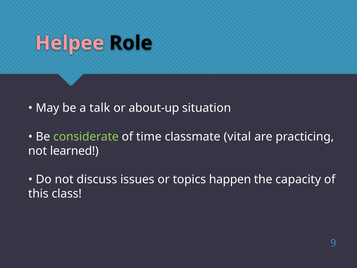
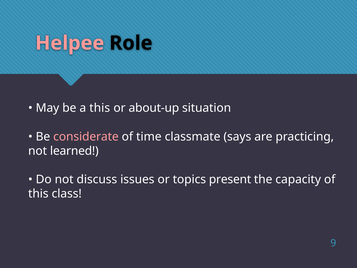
a talk: talk -> this (100, 108)
considerate colour: light green -> pink (86, 136)
vital: vital -> says (237, 136)
happen: happen -> present (230, 179)
